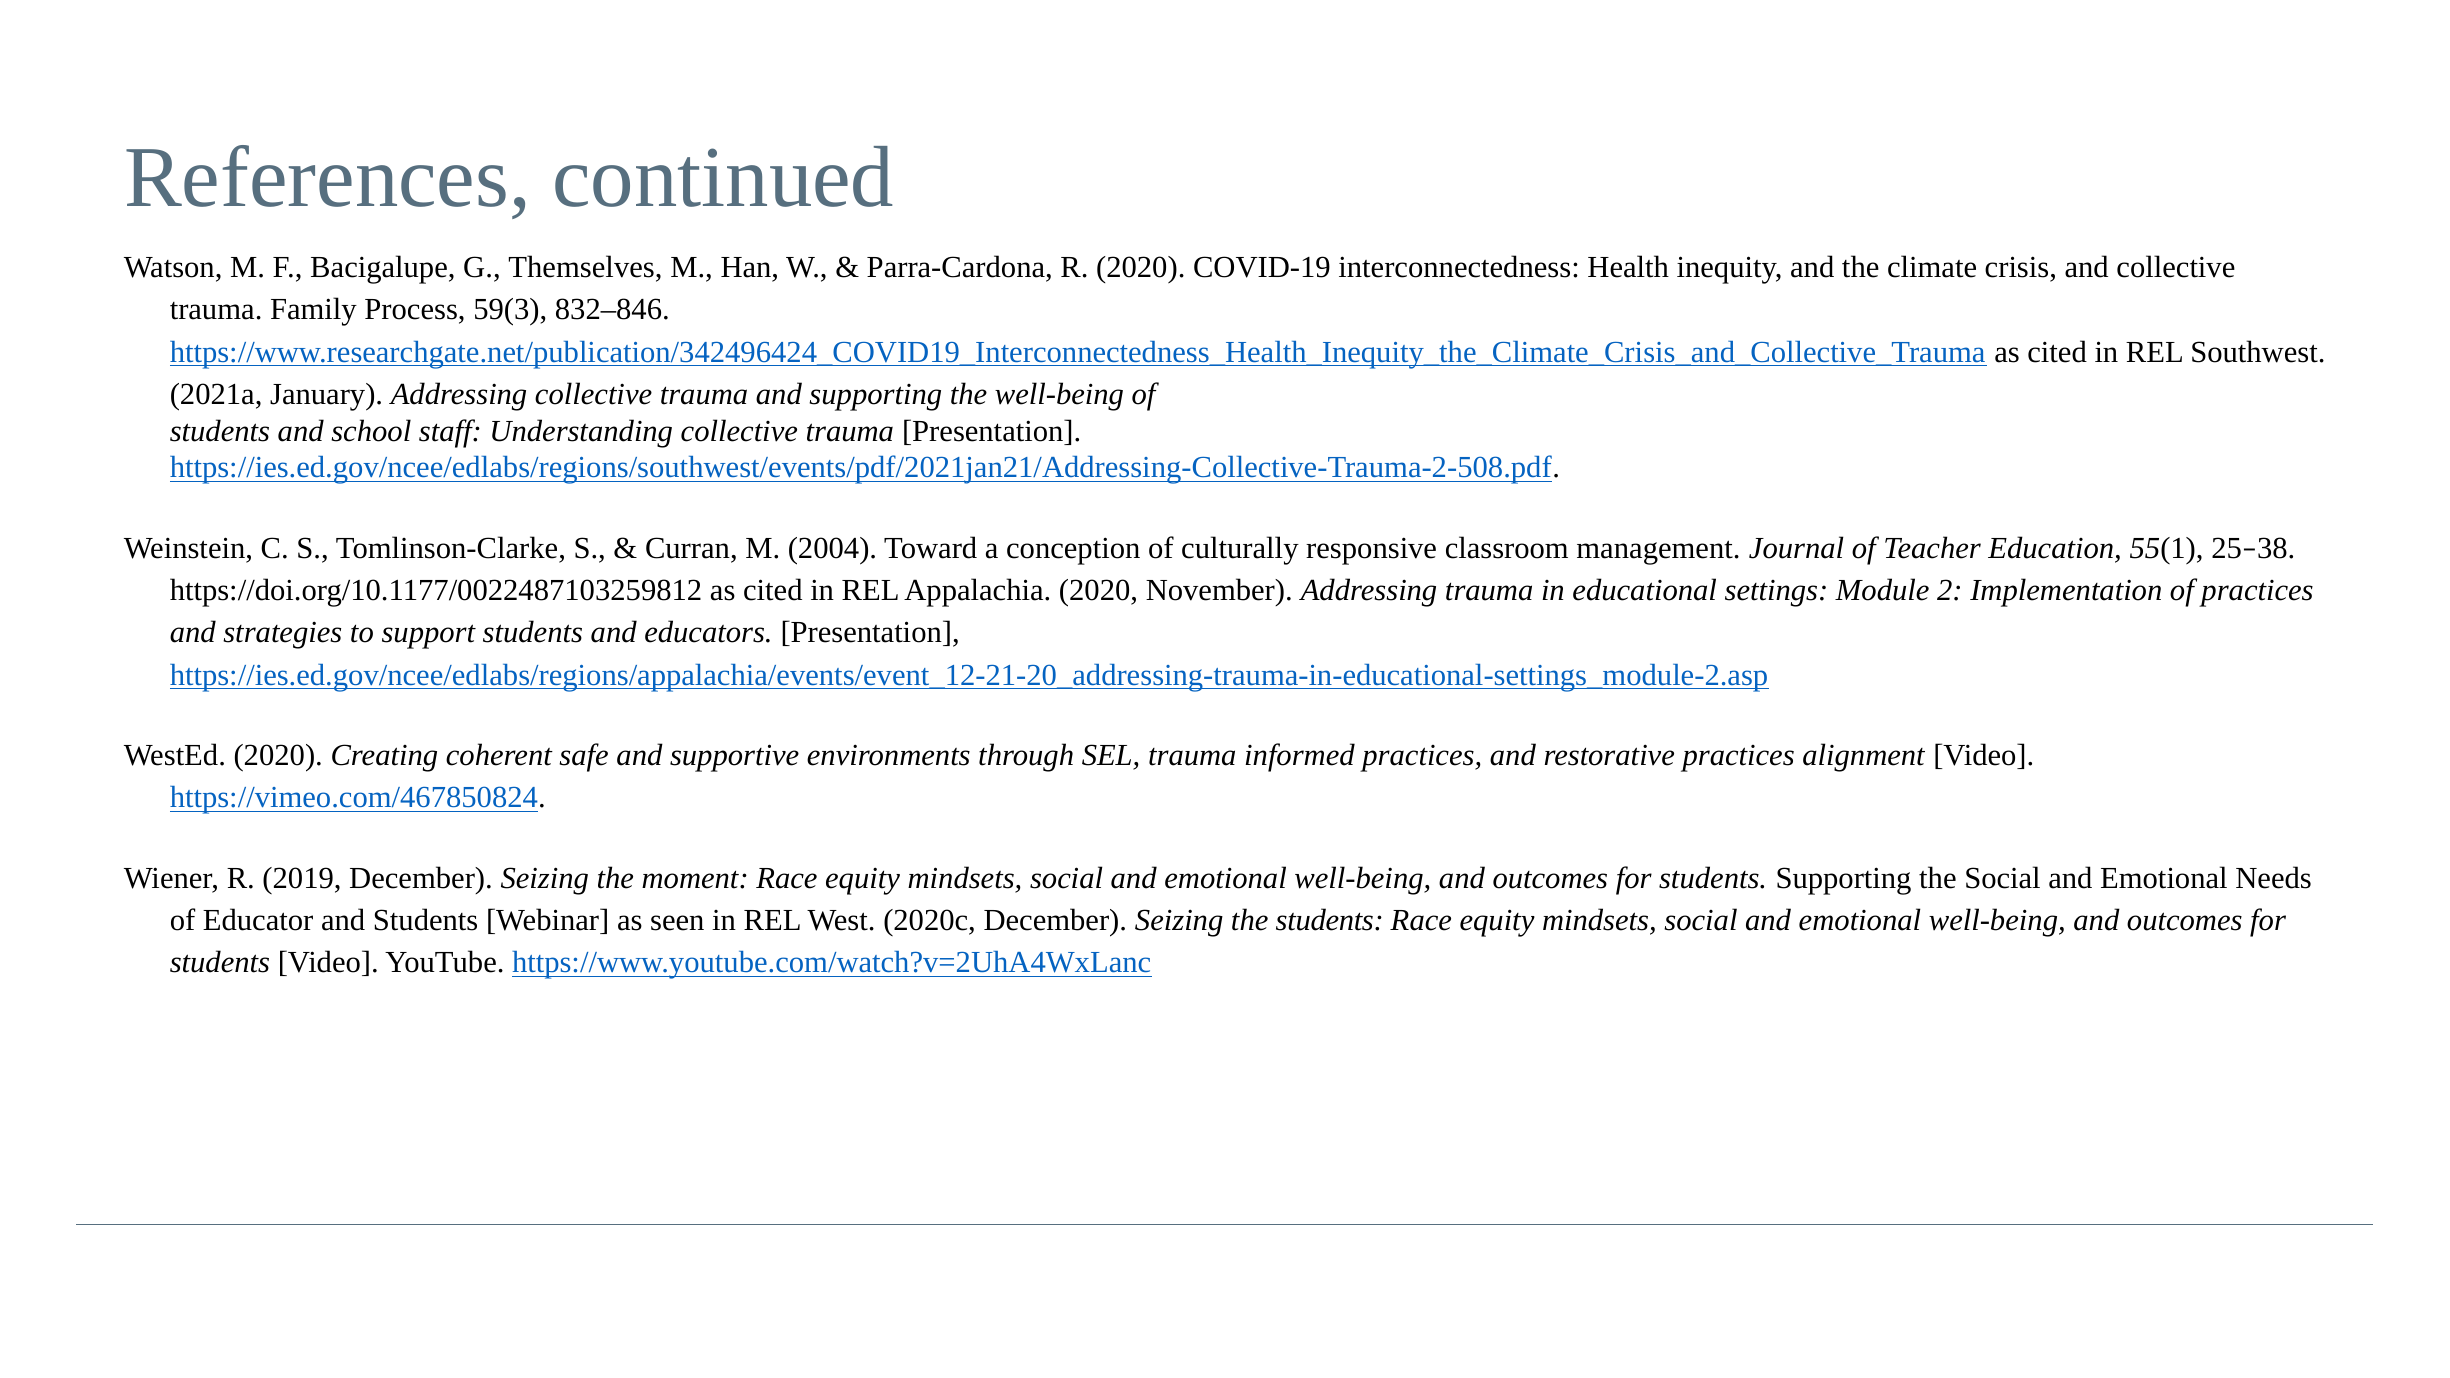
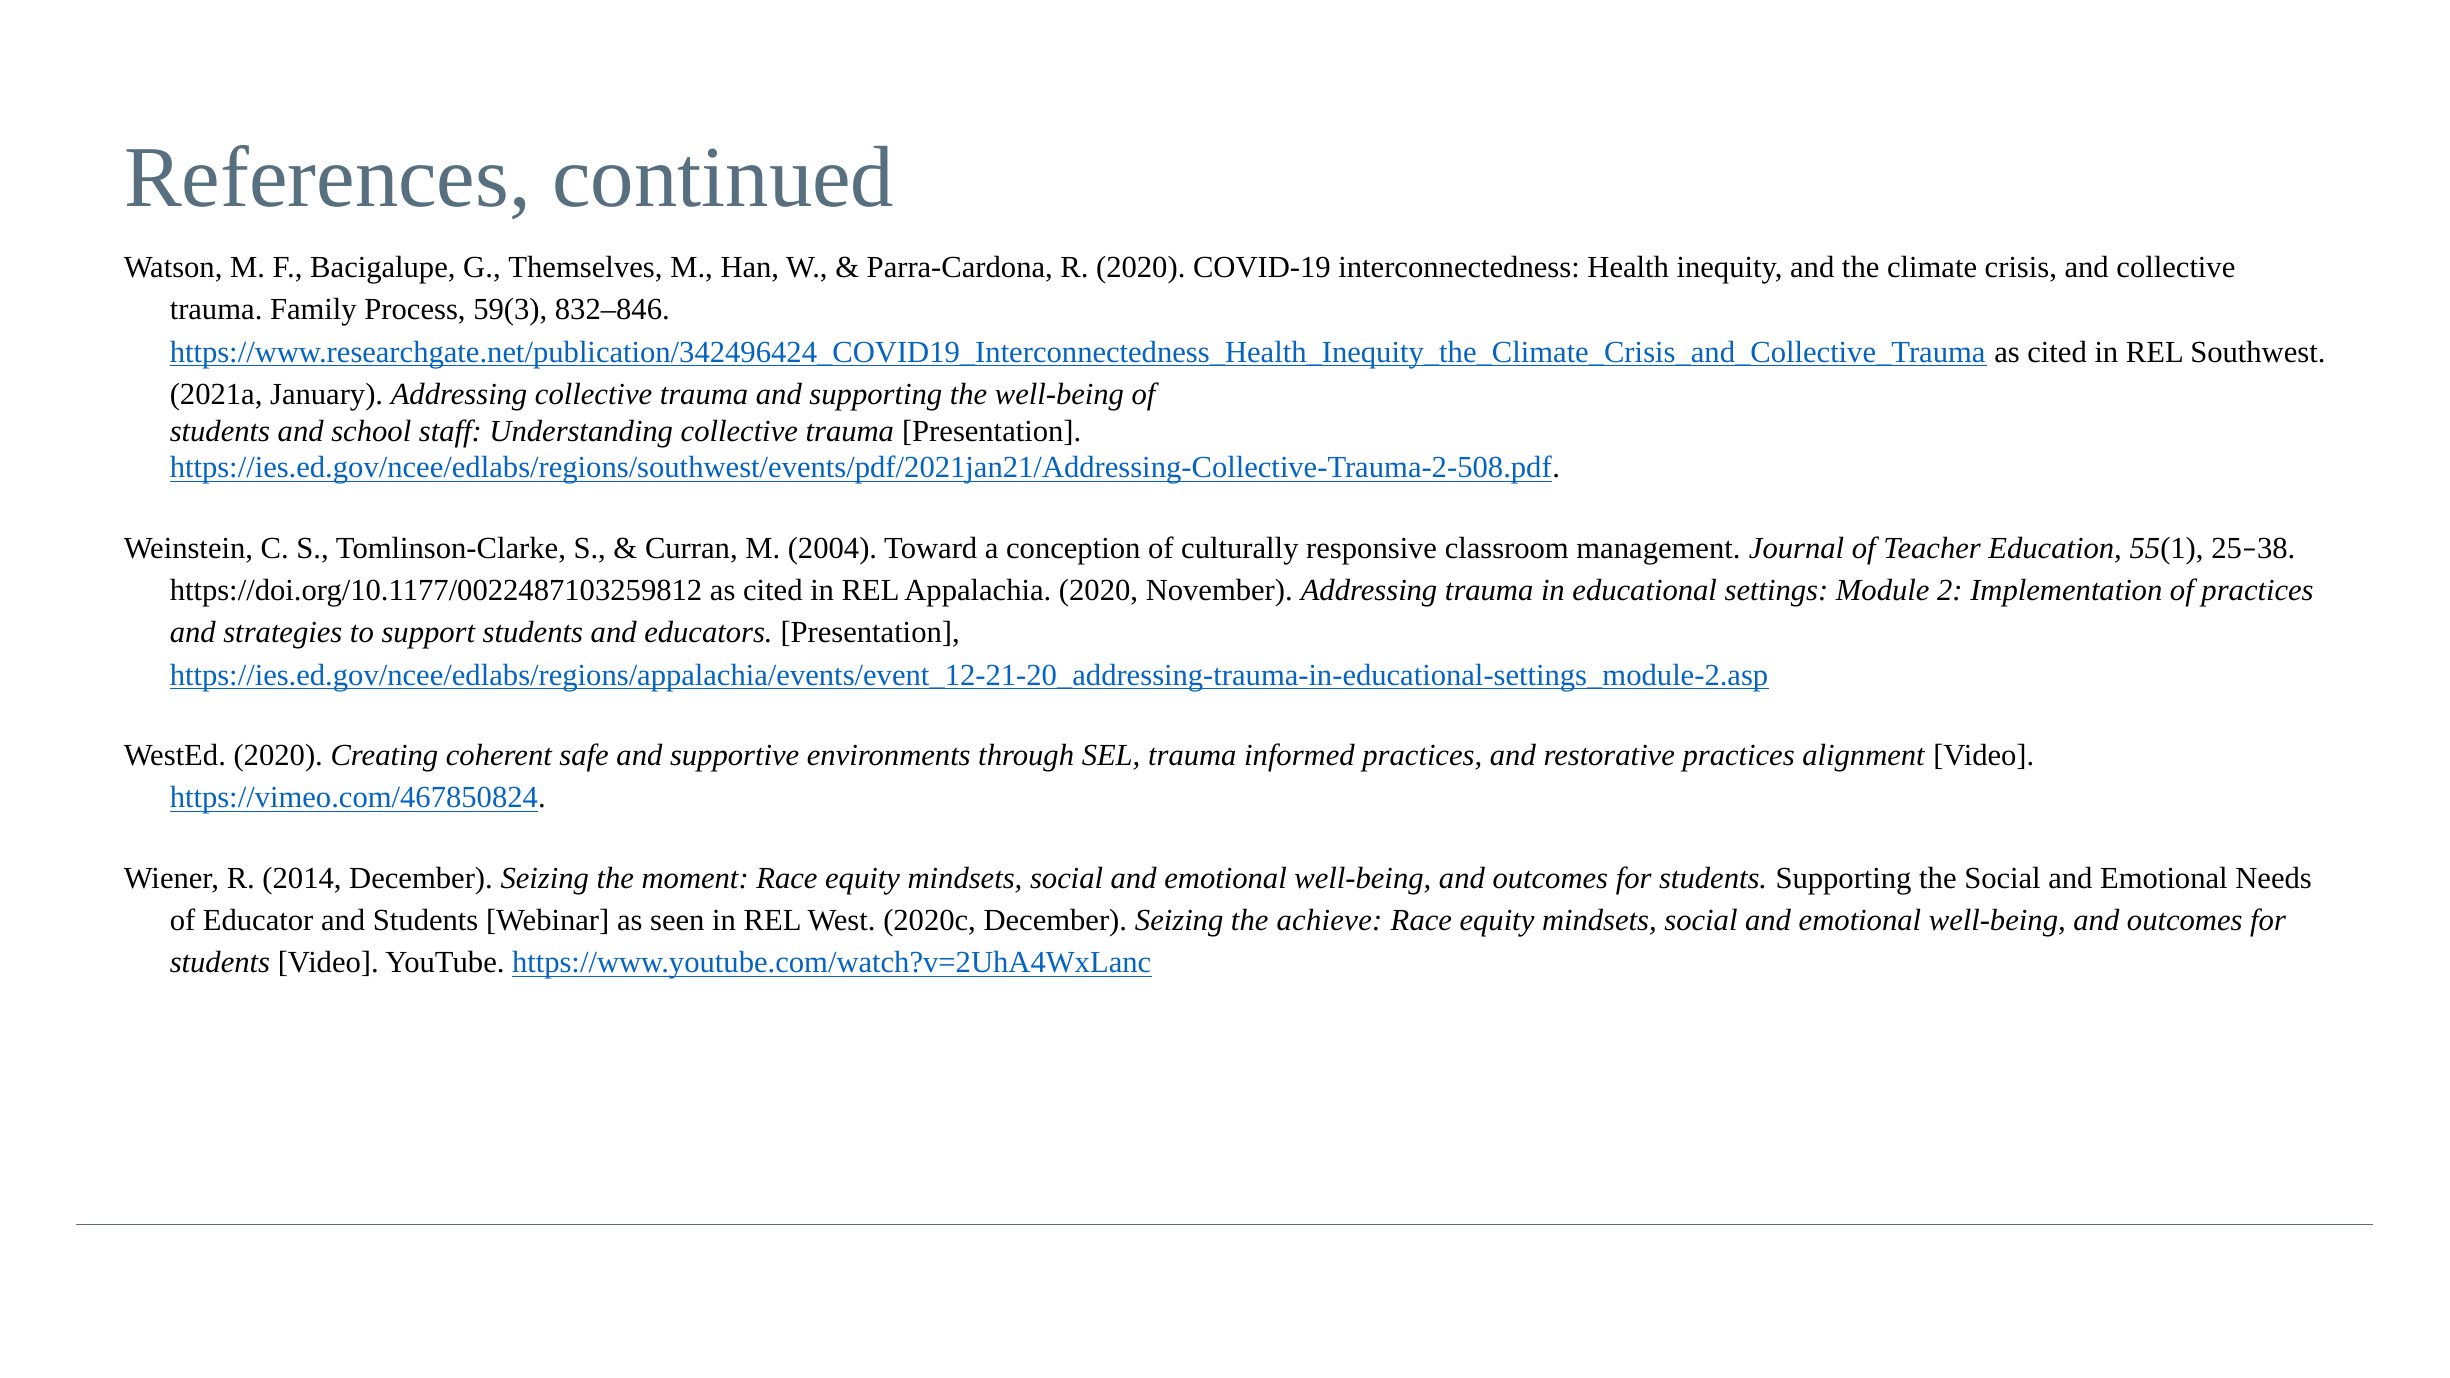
2019: 2019 -> 2014 (302, 878)
the students: students -> achieve (1329, 921)
